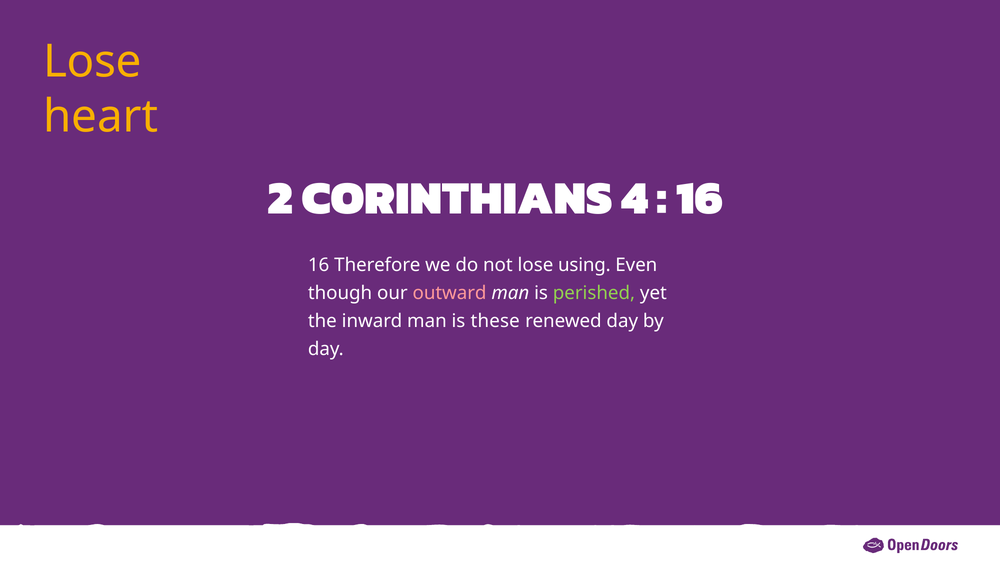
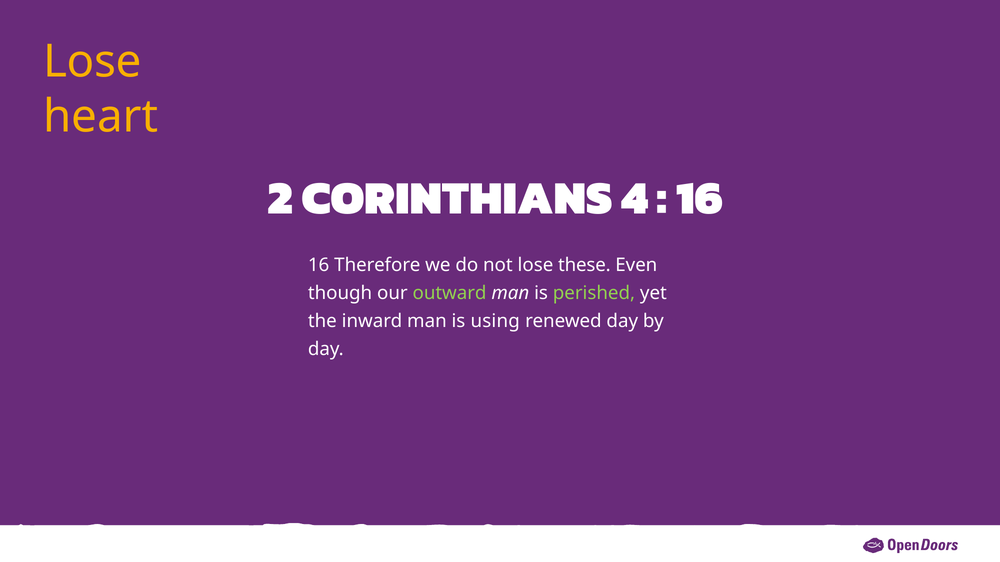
using: using -> these (584, 265)
outward colour: pink -> light green (450, 293)
these: these -> using (495, 321)
